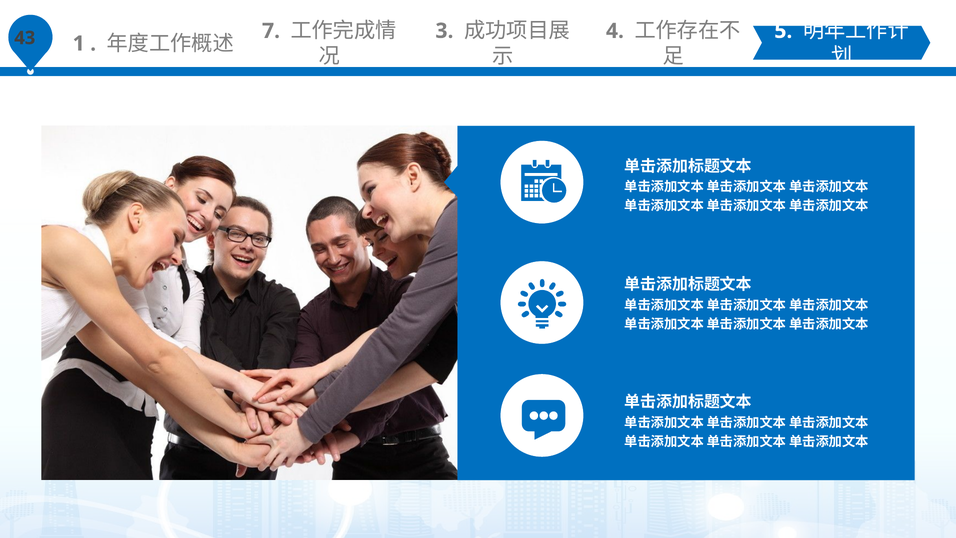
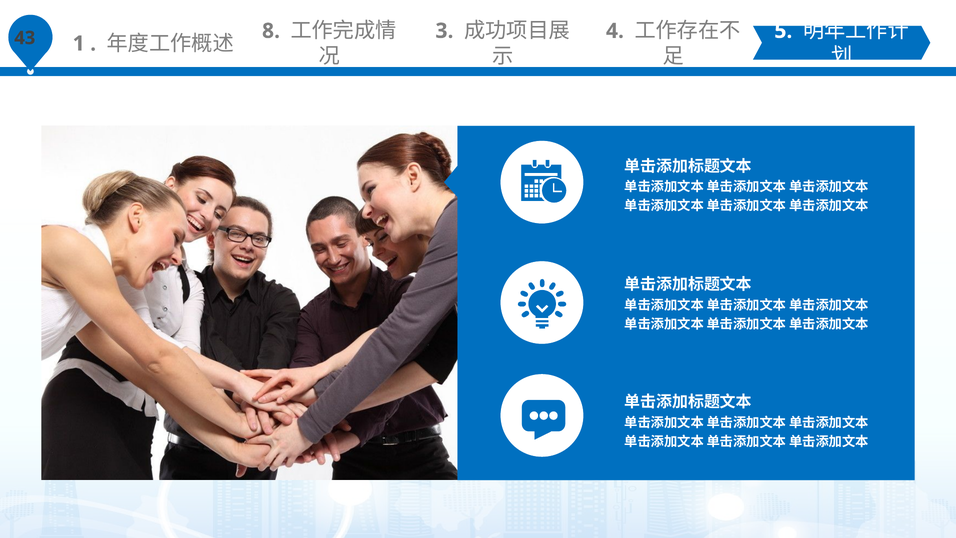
7: 7 -> 8 (271, 31)
